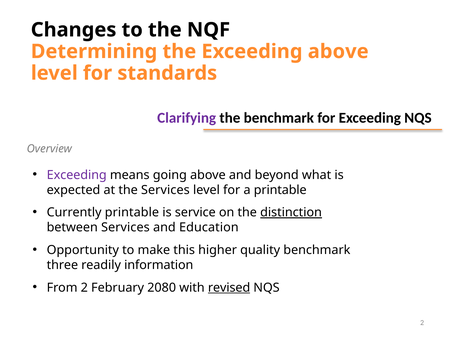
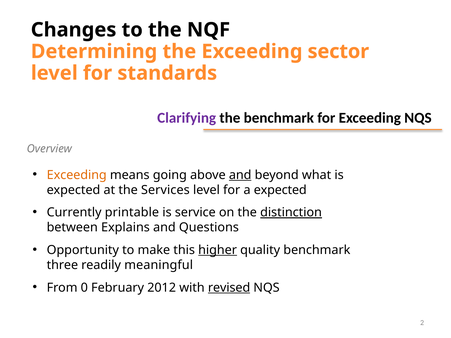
Exceeding above: above -> sector (338, 51)
Exceeding colour: purple -> orange (77, 175)
and underline: none -> present (240, 175)
a printable: printable -> expected (280, 190)
between Services: Services -> Explains (125, 228)
Education: Education -> Questions (209, 228)
higher underline: none -> present (218, 250)
information: information -> meaningful (159, 265)
From 2: 2 -> 0 (84, 288)
2080: 2080 -> 2012 (162, 288)
